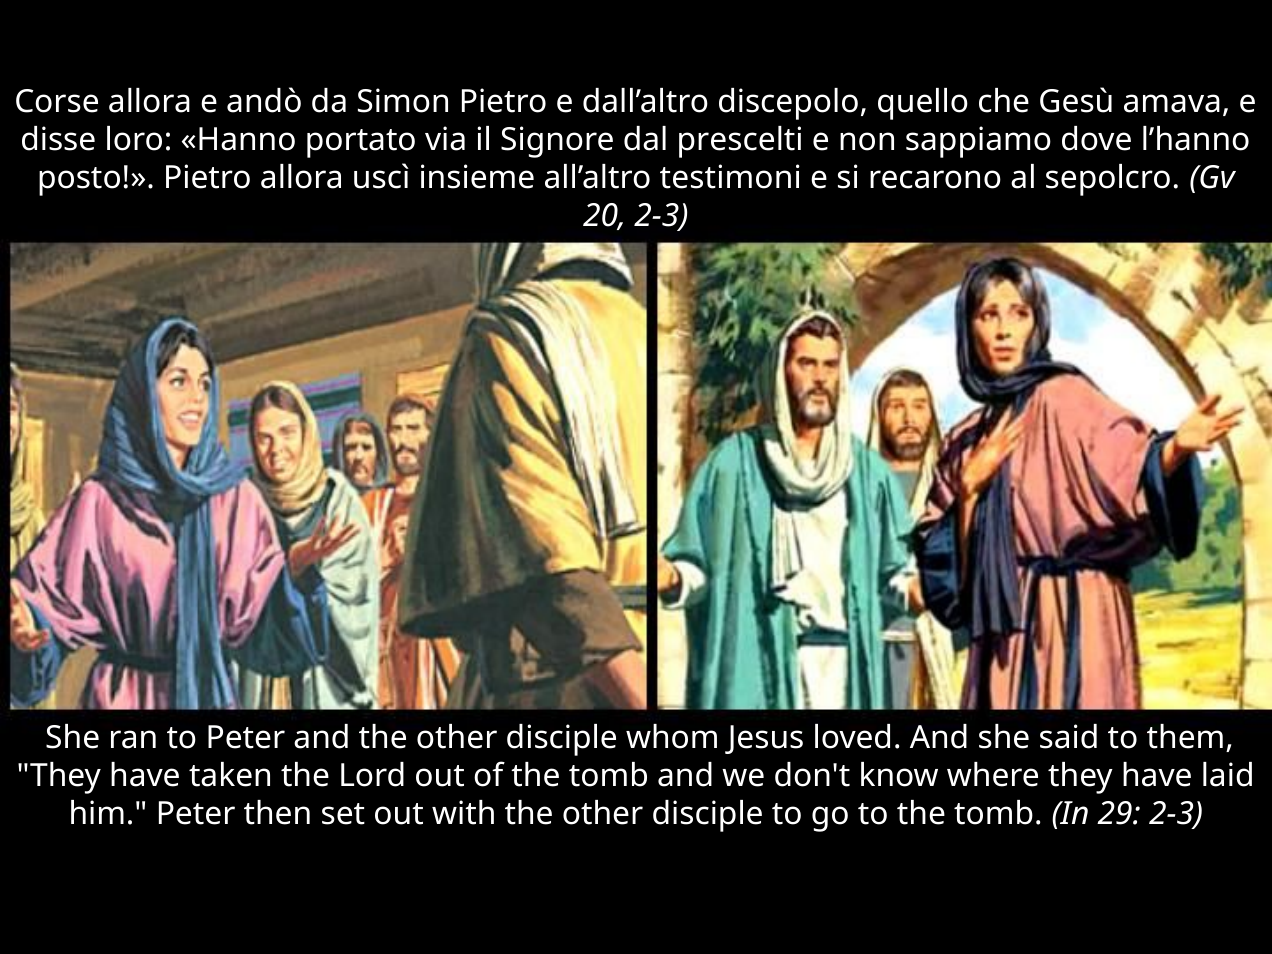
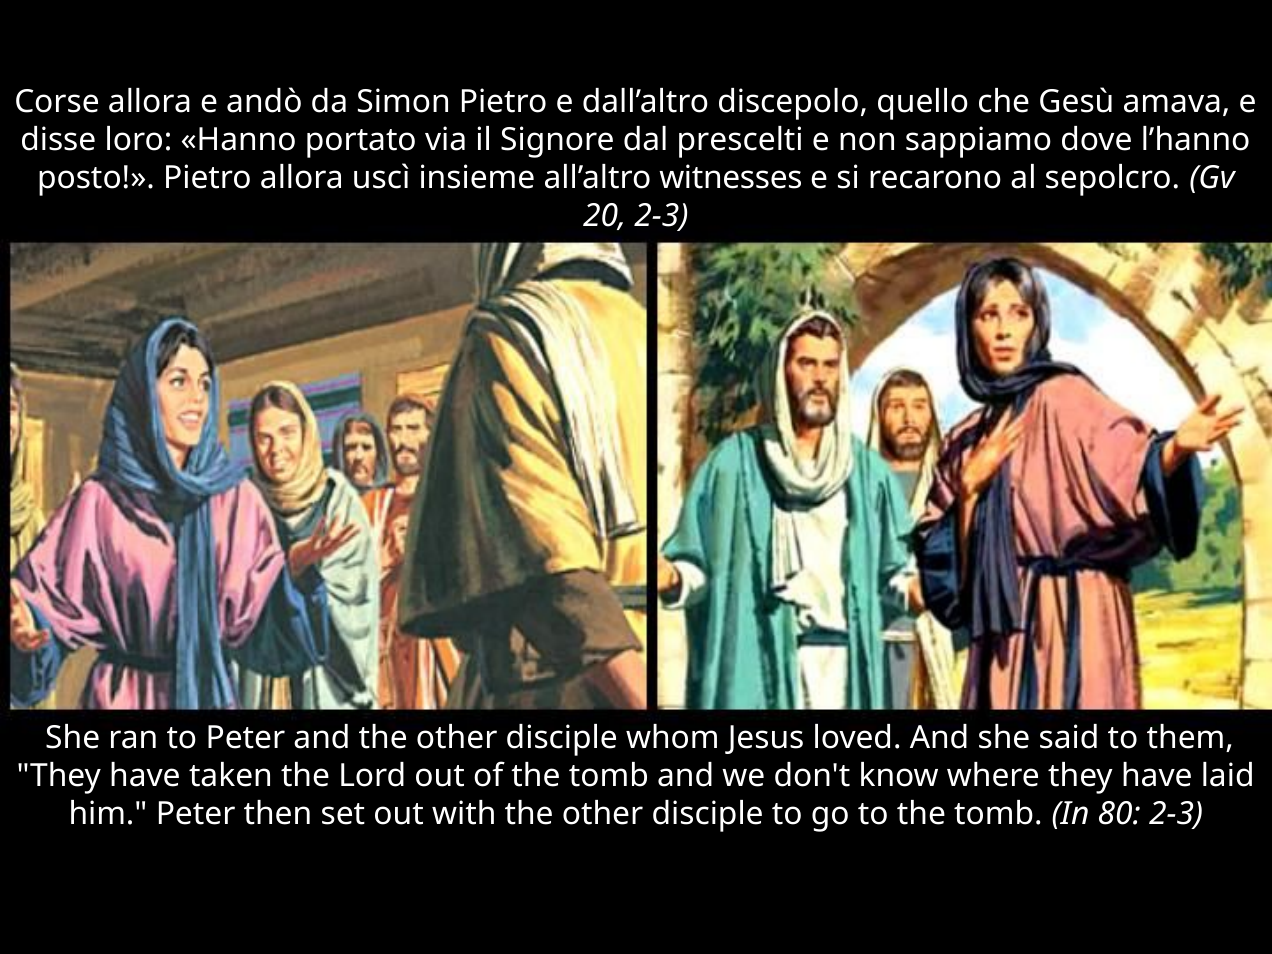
testimoni: testimoni -> witnesses (731, 178)
29: 29 -> 80 (1119, 814)
